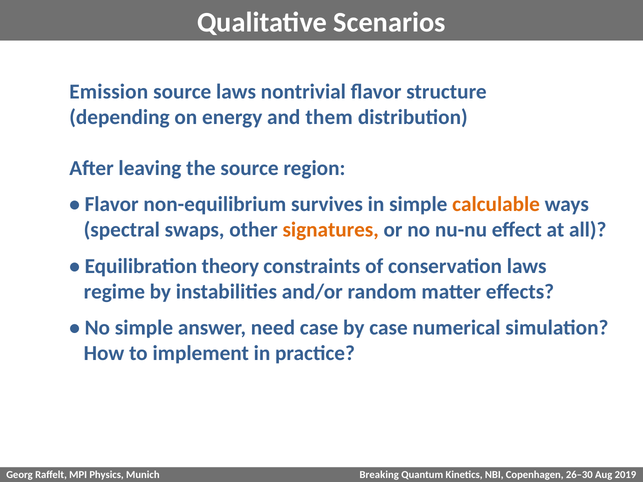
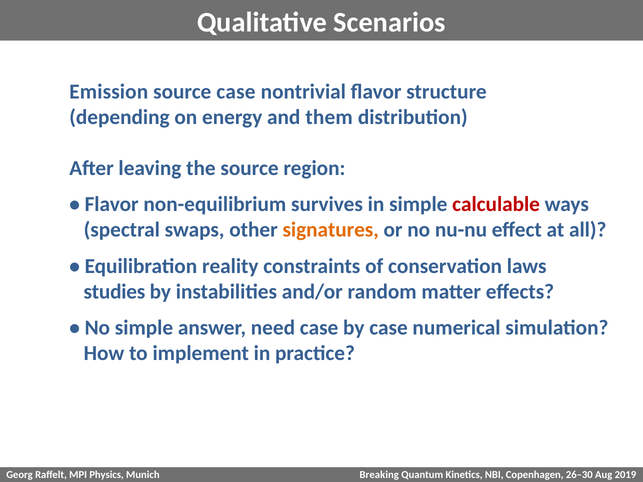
source laws: laws -> case (236, 92)
calculable colour: orange -> red (496, 204)
theory: theory -> reality (230, 266)
regime: regime -> studies (114, 292)
